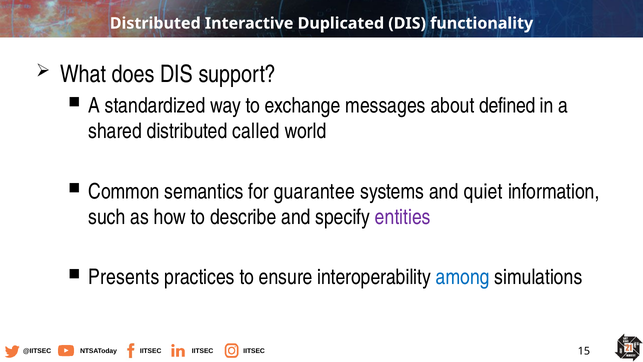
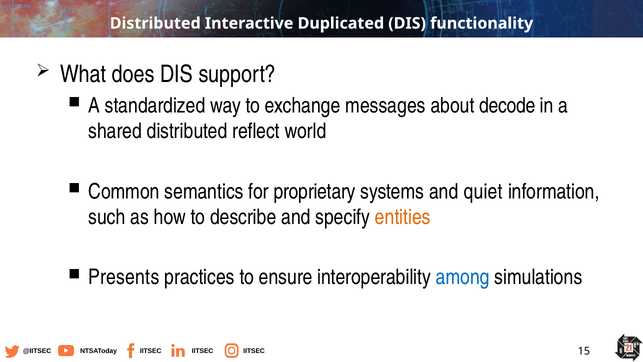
defined: defined -> decode (507, 106)
called: called -> reflect (256, 131)
guarantee: guarantee -> proprietary (315, 191)
entities colour: purple -> orange (403, 217)
